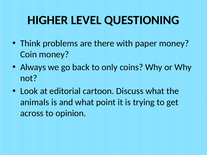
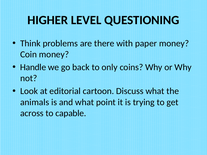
Always: Always -> Handle (33, 67)
opinion: opinion -> capable (71, 113)
